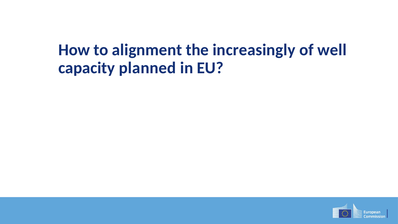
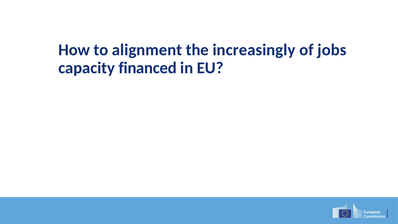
well: well -> jobs (332, 50)
planned: planned -> financed (148, 68)
